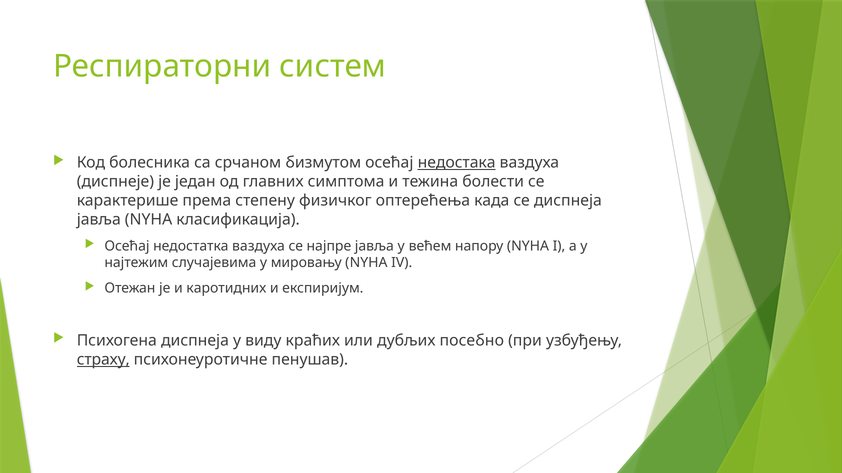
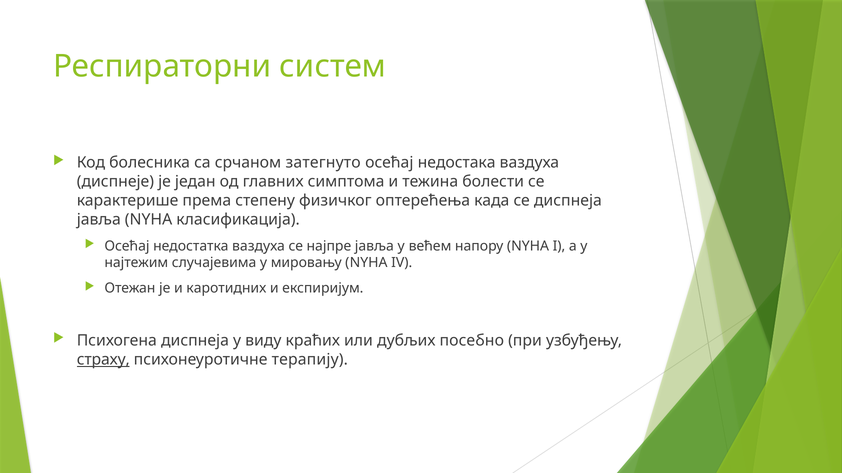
бизмутом: бизмутом -> затегнуто (323, 163)
недостака underline: present -> none (457, 163)
пенушав: пенушав -> терапију (310, 360)
